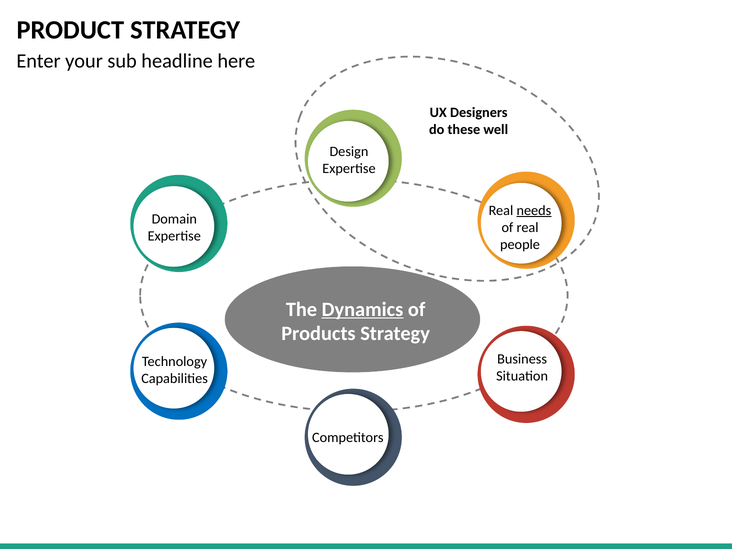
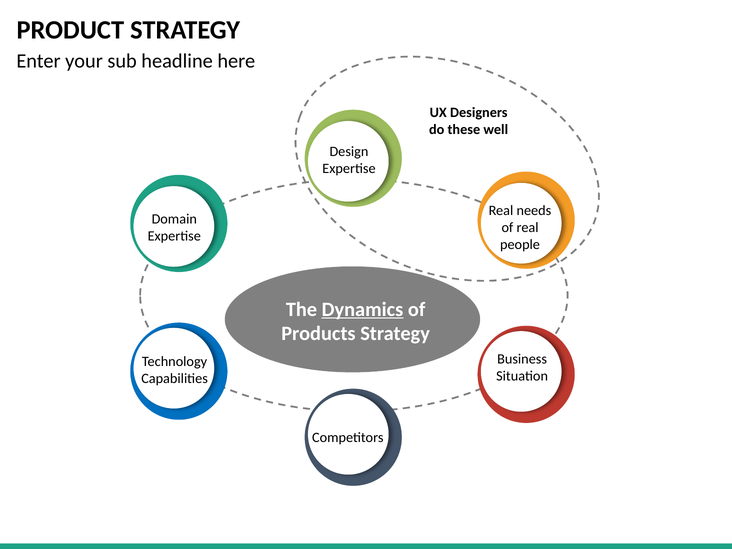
needs underline: present -> none (534, 210)
